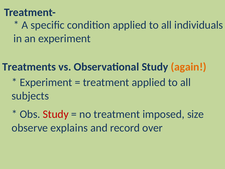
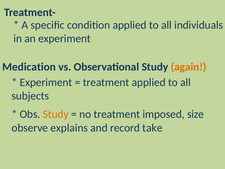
Treatments: Treatments -> Medication (29, 67)
Study colour: red -> orange (56, 114)
over: over -> take (152, 128)
